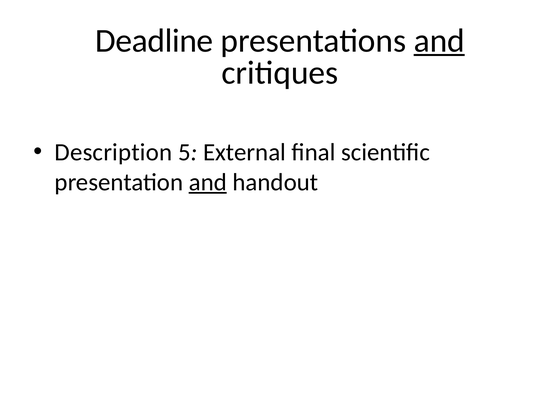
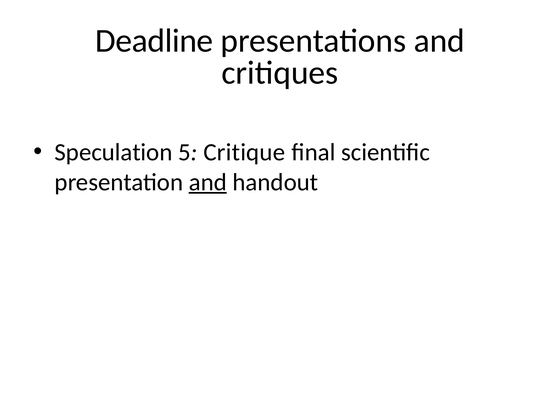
and underline: present -> none (439, 41)
Description: Description -> Speculation (114, 152)
External: External -> Critique (244, 152)
